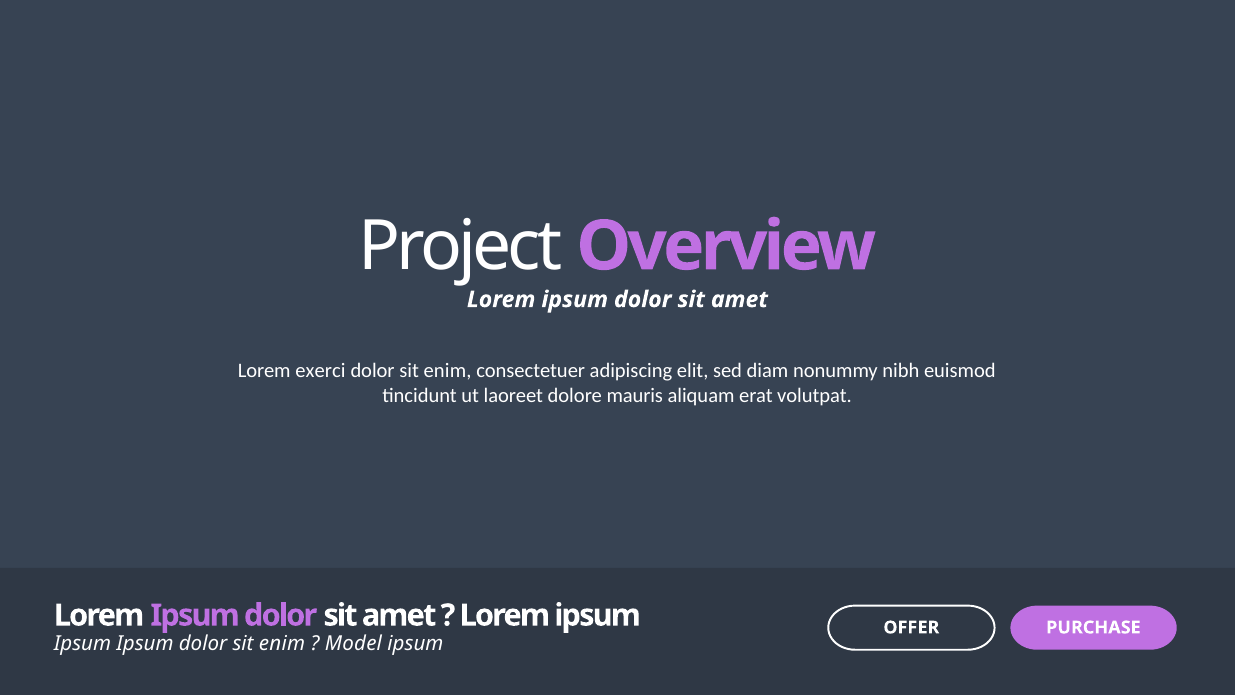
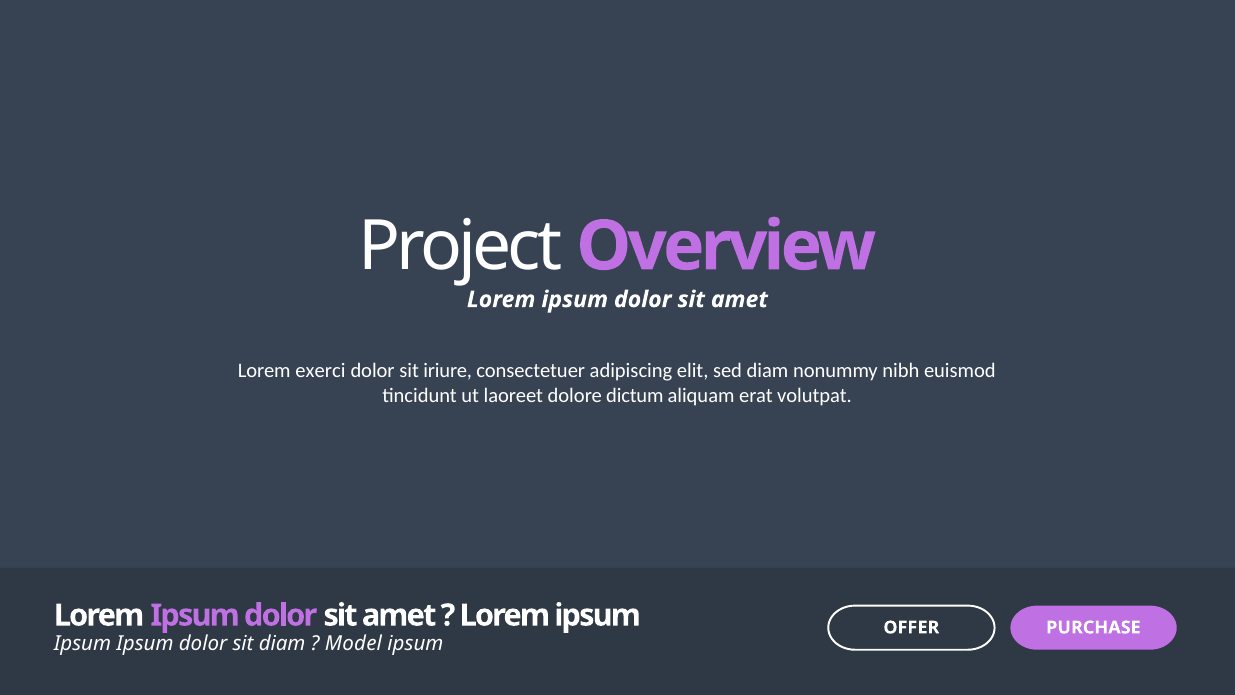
enim: enim -> iriure (448, 371)
mauris: mauris -> dictum (635, 395)
Ipsum dolor sit enim: enim -> diam (282, 644)
